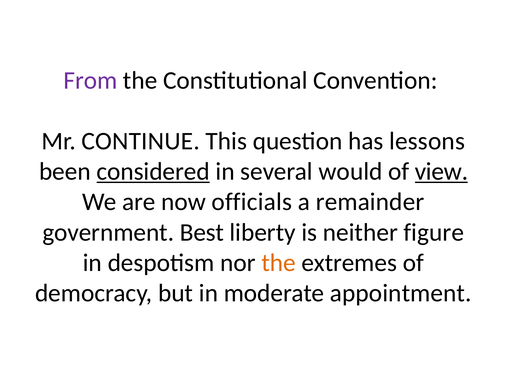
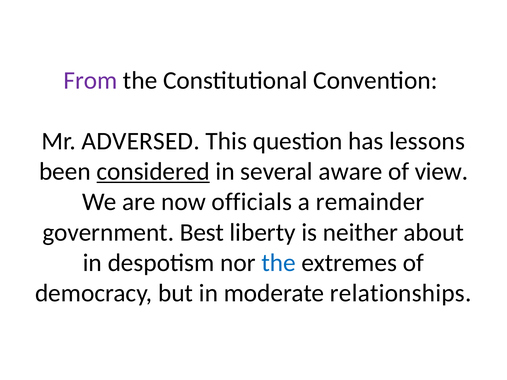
CONTINUE: CONTINUE -> ADVERSED (141, 141)
would: would -> aware (351, 172)
view underline: present -> none (441, 172)
figure: figure -> about (434, 232)
the colour: orange -> blue (279, 263)
appointment: appointment -> relationships (401, 293)
